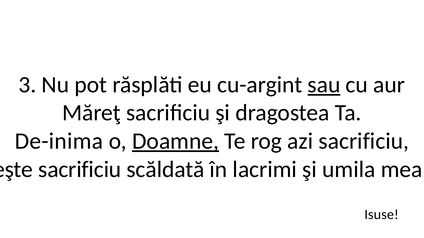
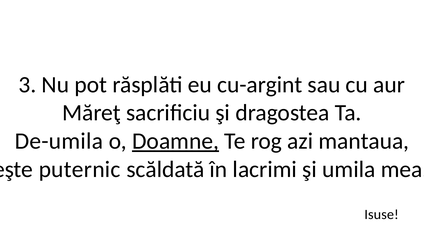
sau underline: present -> none (324, 85)
De-inima: De-inima -> De-umila (59, 141)
azi sacrificiu: sacrificiu -> mantaua (364, 141)
sacrificiu: sacrificiu -> puternic (80, 170)
